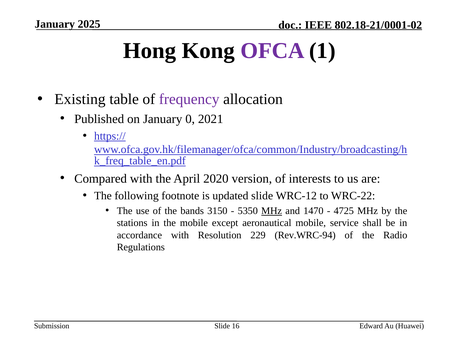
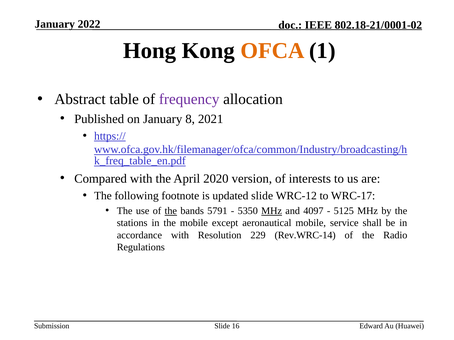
2025: 2025 -> 2022 (89, 24)
OFCA colour: purple -> orange (273, 51)
Existing: Existing -> Abstract (80, 99)
0: 0 -> 8 (190, 119)
WRC-22: WRC-22 -> WRC-17 (353, 196)
the underline: none -> present (171, 211)
3150: 3150 -> 5791 (217, 211)
1470: 1470 -> 4097 (313, 211)
4725: 4725 -> 5125 (344, 211)
Rev.WRC-94: Rev.WRC-94 -> Rev.WRC-14 (305, 235)
